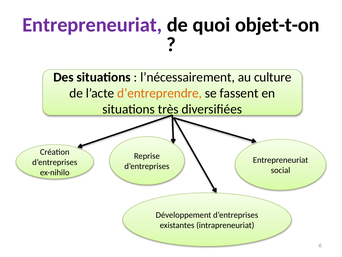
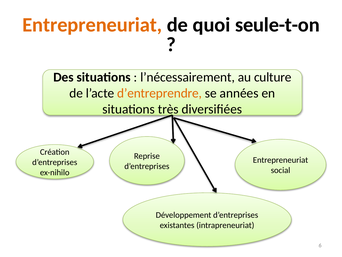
Entrepreneuriat colour: purple -> orange (92, 25)
objet-t-on: objet-t-on -> seule-t-on (277, 25)
fassent: fassent -> années (239, 93)
